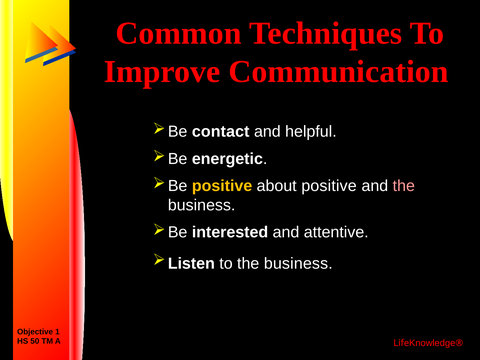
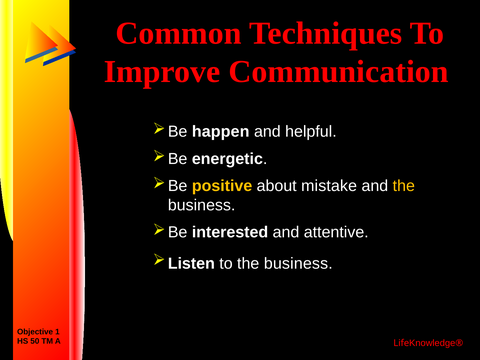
contact: contact -> happen (221, 132)
about positive: positive -> mistake (329, 186)
the colour: pink -> yellow (404, 186)
